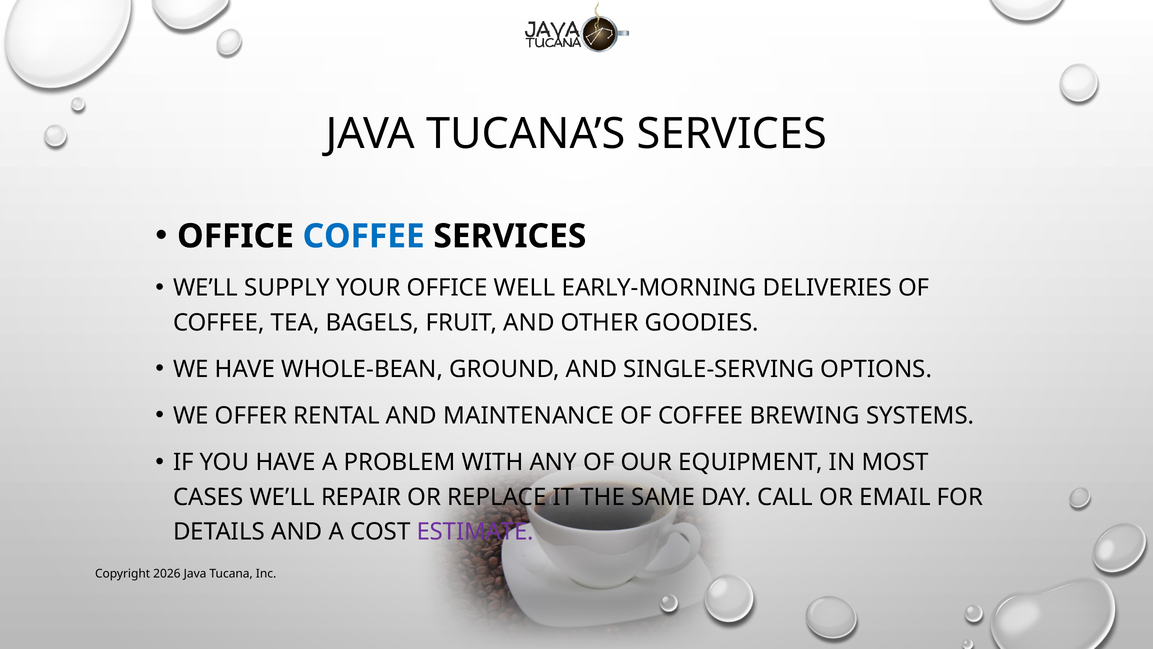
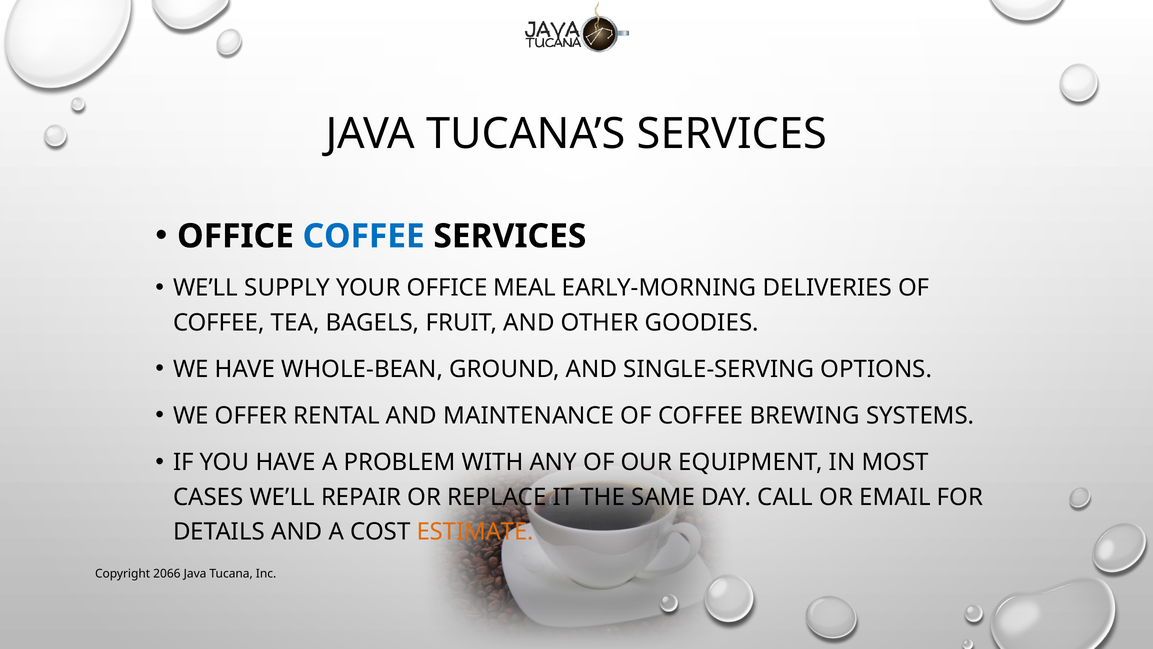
WELL: WELL -> MEAL (525, 288)
ESTIMATE colour: purple -> orange (475, 531)
2026: 2026 -> 2066 (167, 574)
